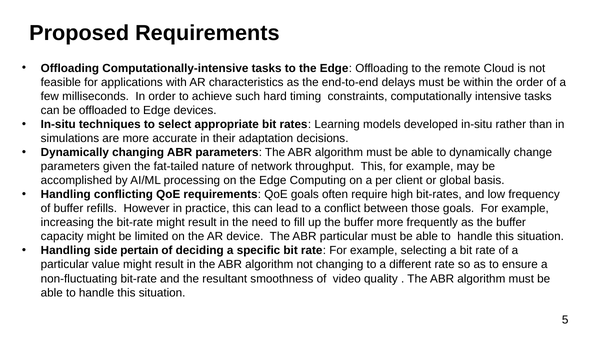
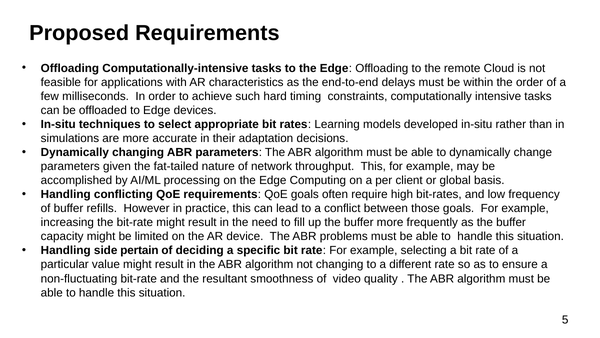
ABR particular: particular -> problems (344, 236)
